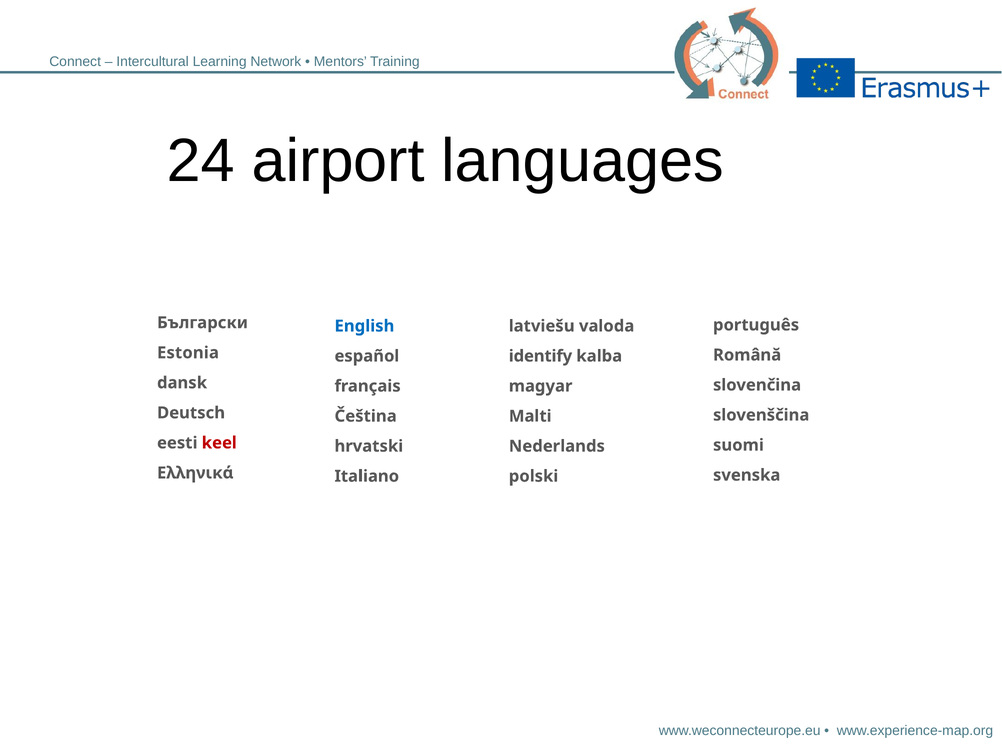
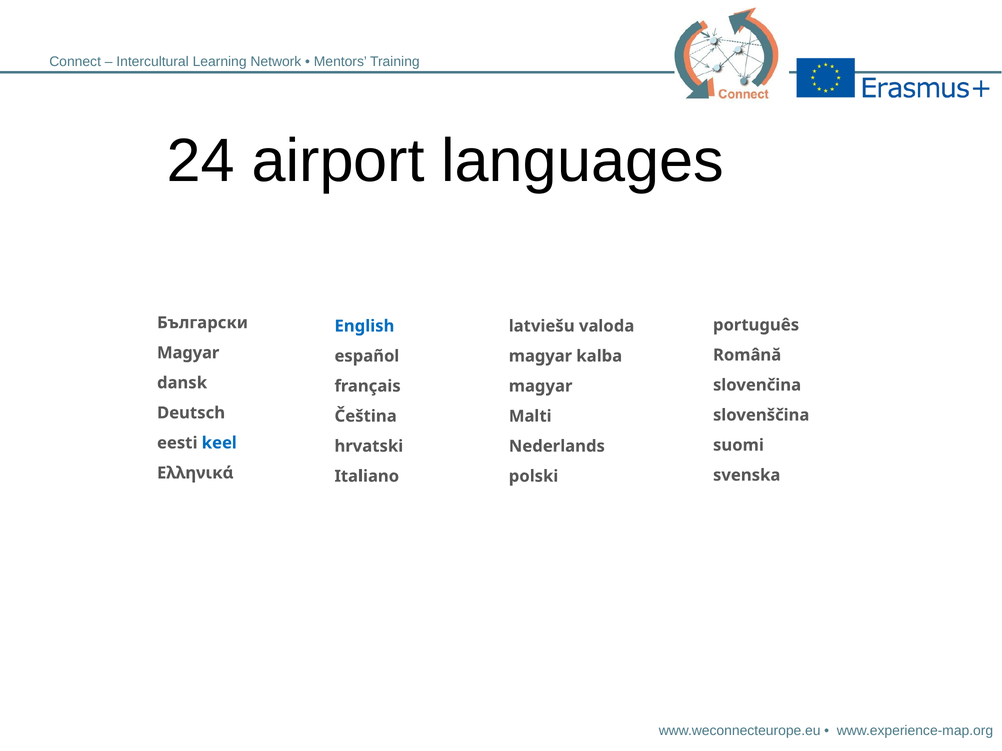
Estonia: Estonia -> Magyar (188, 353)
identify: identify -> magyar (540, 356)
keel colour: red -> blue (219, 443)
